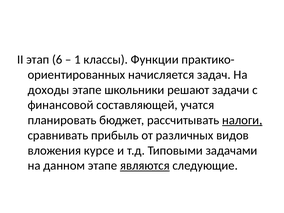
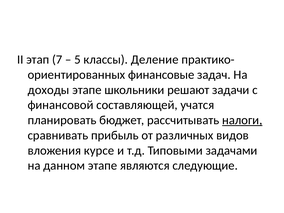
6: 6 -> 7 (57, 60)
1: 1 -> 5 (78, 60)
Функции: Функции -> Деление (155, 60)
начисляется: начисляется -> финансовые (161, 75)
являются underline: present -> none (145, 166)
